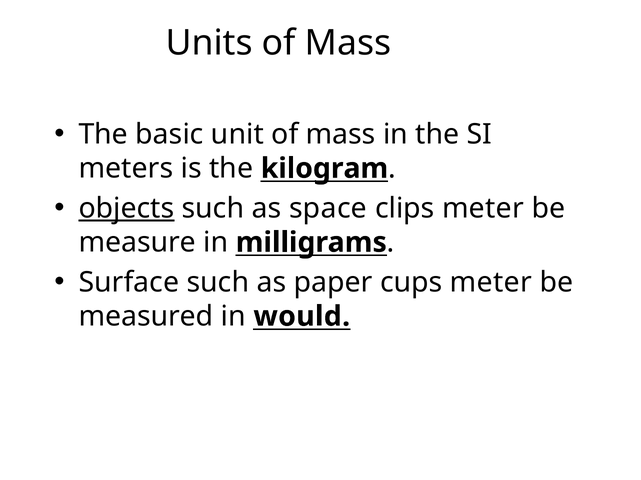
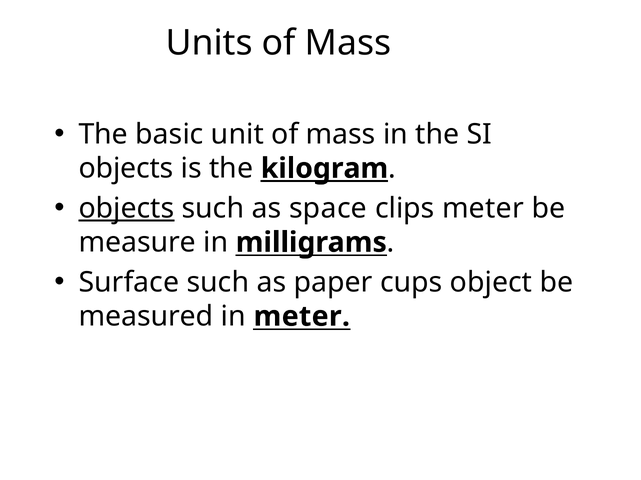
meters: meters -> objects (126, 169)
kilogram underline: none -> present (324, 169)
cups meter: meter -> object (491, 283)
in would: would -> meter (302, 317)
